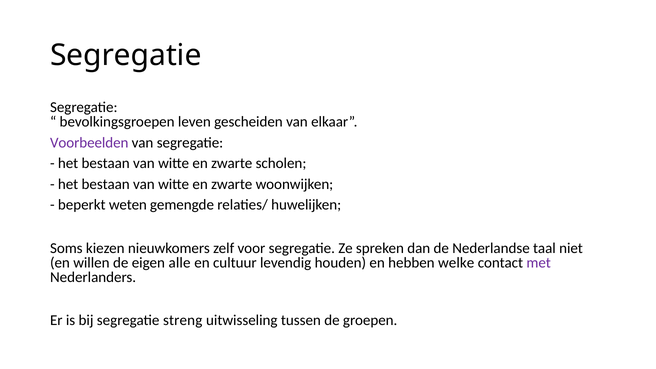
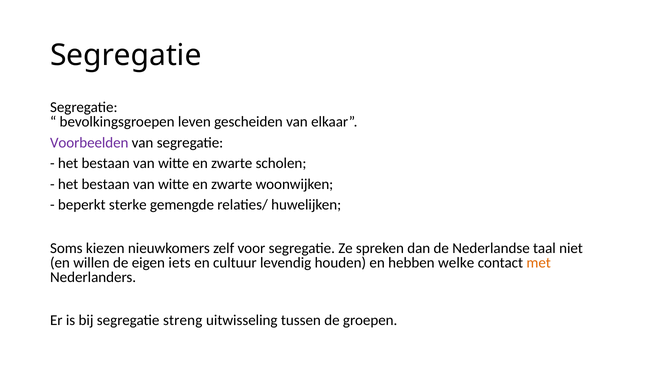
weten: weten -> sterke (128, 205)
alle: alle -> iets (180, 263)
met colour: purple -> orange (539, 263)
